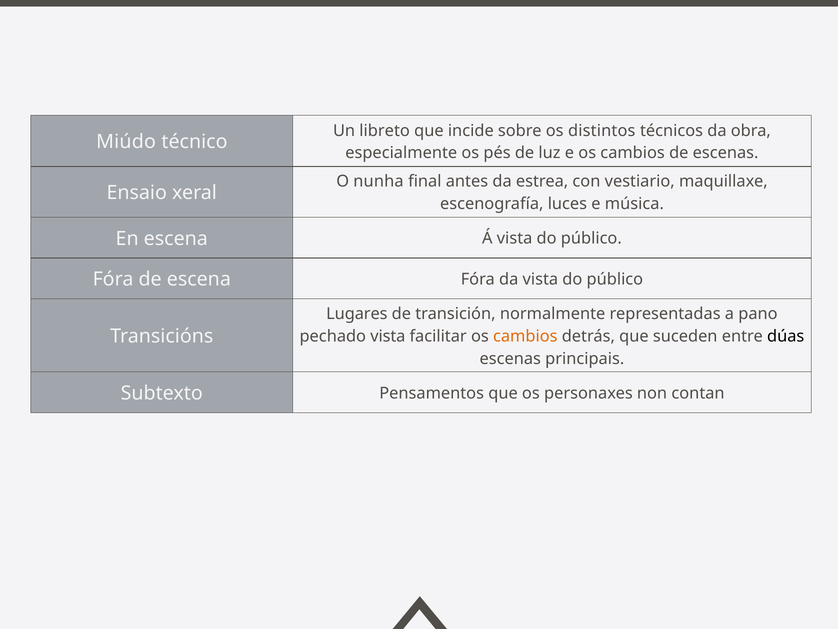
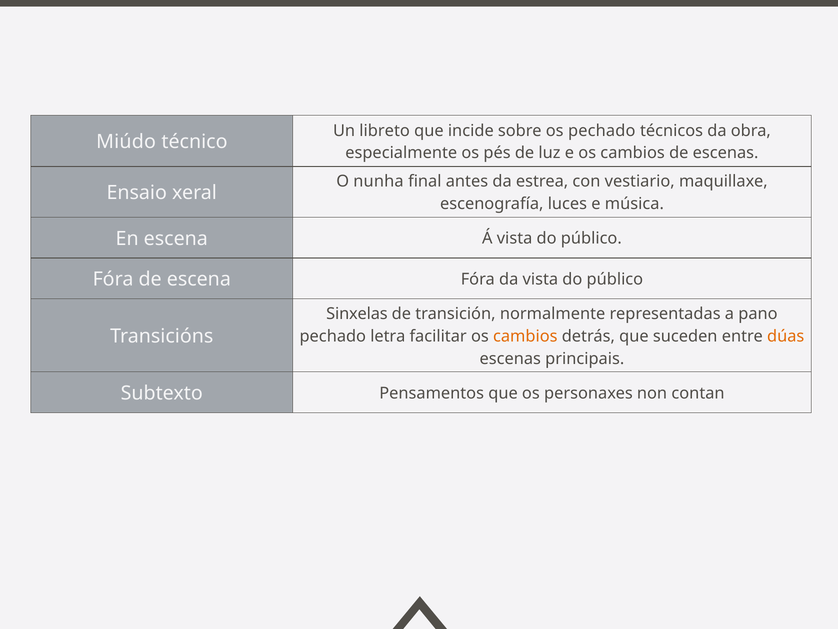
os distintos: distintos -> pechado (602, 131)
Lugares: Lugares -> Sinxelas (357, 314)
pechado vista: vista -> letra (388, 336)
dúas colour: black -> orange (786, 336)
